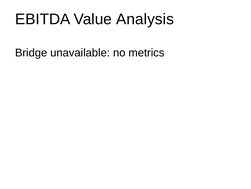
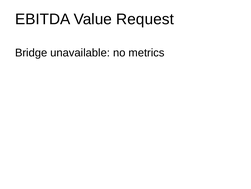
Analysis: Analysis -> Request (145, 19)
